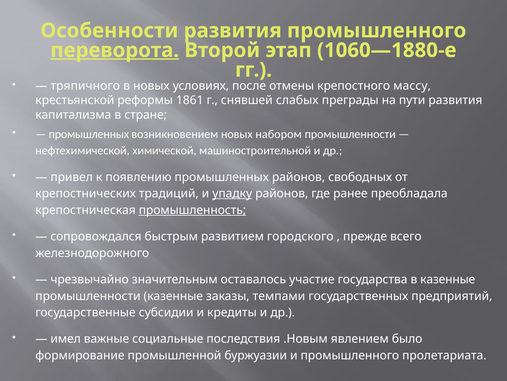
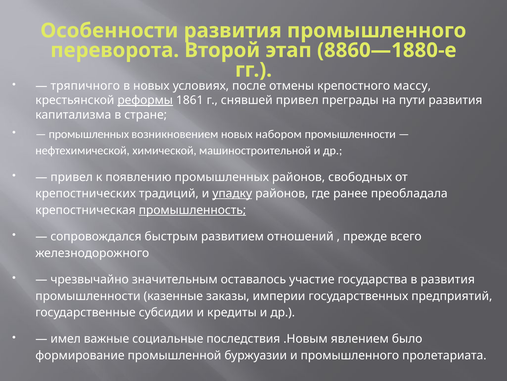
переворота underline: present -> none (115, 50)
1060—1880-е: 1060—1880-е -> 8860—1880-е (387, 50)
реформы underline: none -> present (145, 100)
снявшей слабых: слабых -> привел (297, 100)
городского: городского -> отношений (300, 236)
в казенные: казенные -> развития (448, 279)
темпами: темпами -> империи (279, 295)
